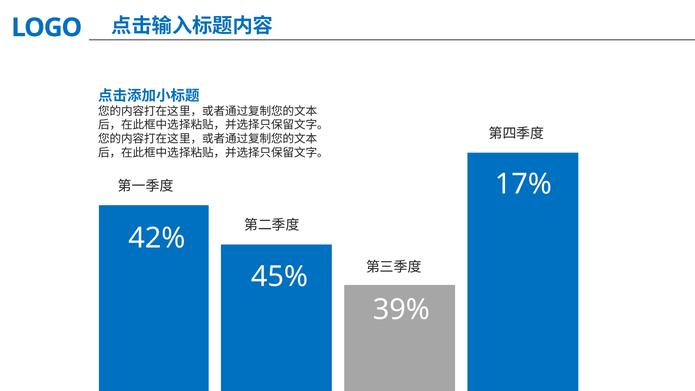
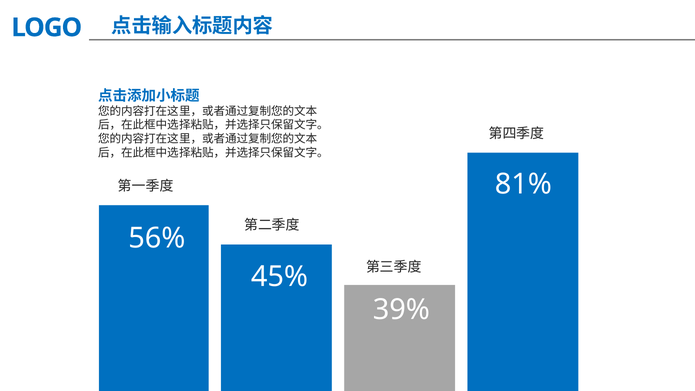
17%: 17% -> 81% (523, 184)
42%: 42% -> 56% (157, 238)
